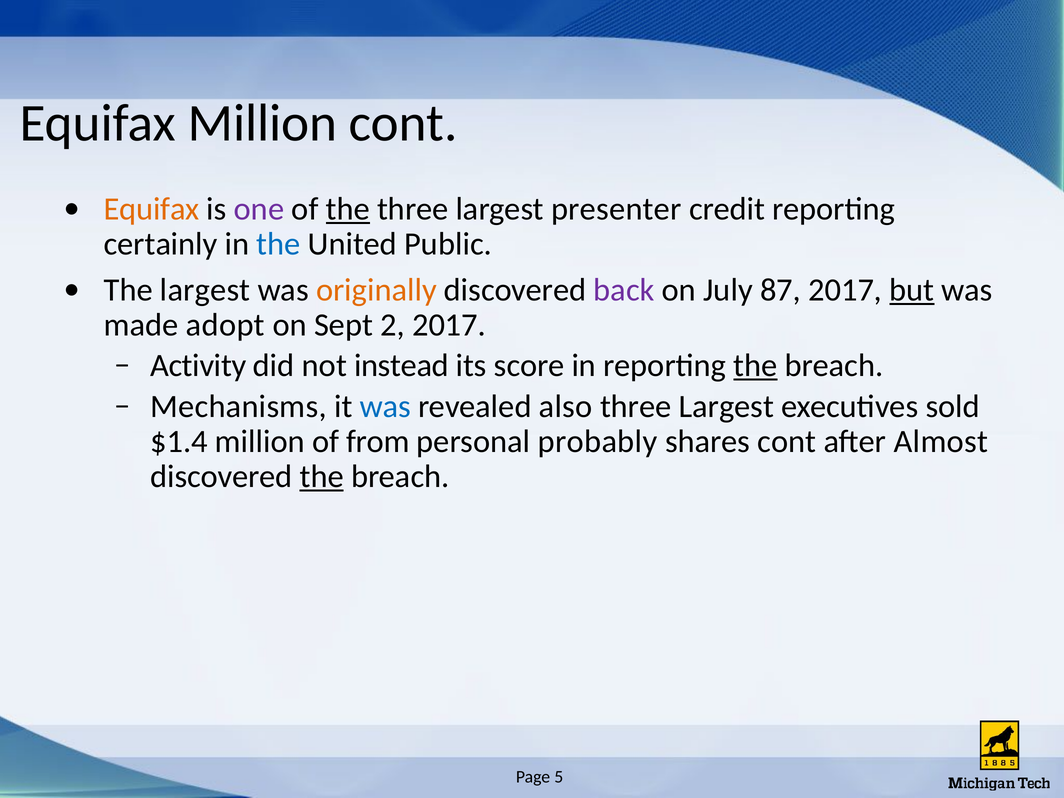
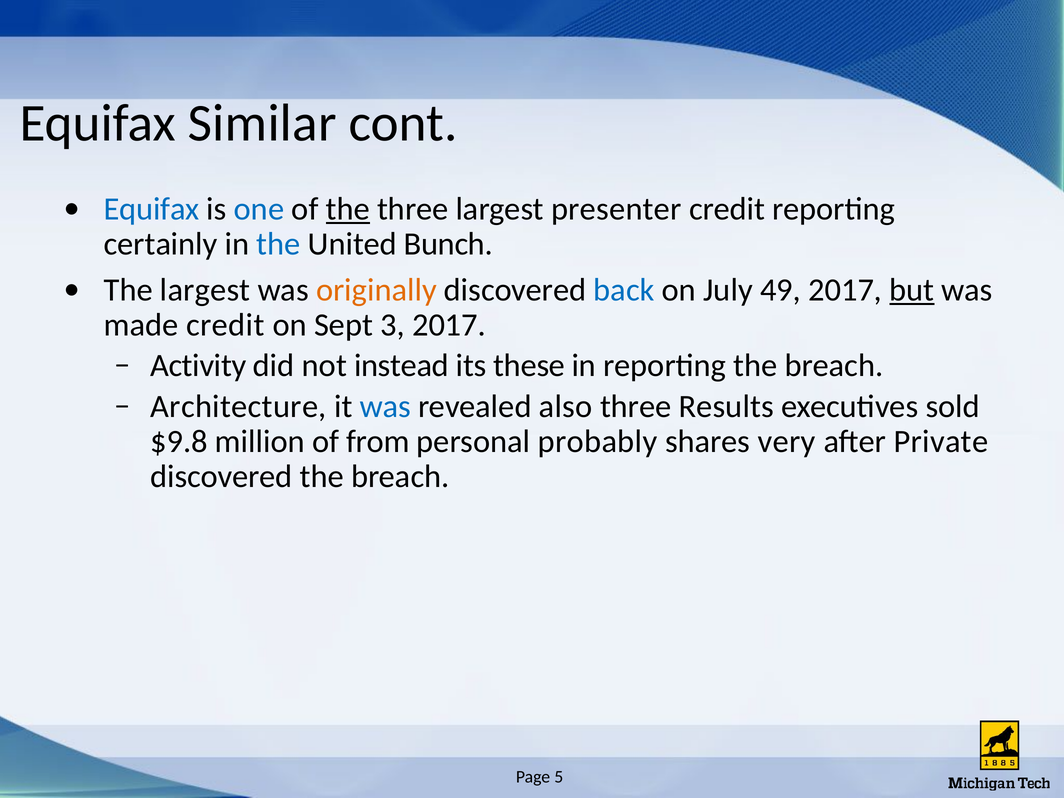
Equifax Million: Million -> Similar (262, 123)
Equifax colour: orange -> blue (152, 209)
one colour: purple -> blue (259, 209)
Public: Public -> Bunch (448, 244)
back colour: purple -> blue (624, 290)
87: 87 -> 49 (780, 290)
made adopt: adopt -> credit (225, 325)
2: 2 -> 3 (392, 325)
score: score -> these (529, 366)
the underline: present -> none (756, 366)
Mechanisms: Mechanisms -> Architecture (238, 406)
Largest: Largest -> Results (726, 406)
$1.4: $1.4 -> $9.8 (179, 441)
shares cont: cont -> very (787, 441)
Almost: Almost -> Private (941, 441)
the underline: present -> none (322, 476)
